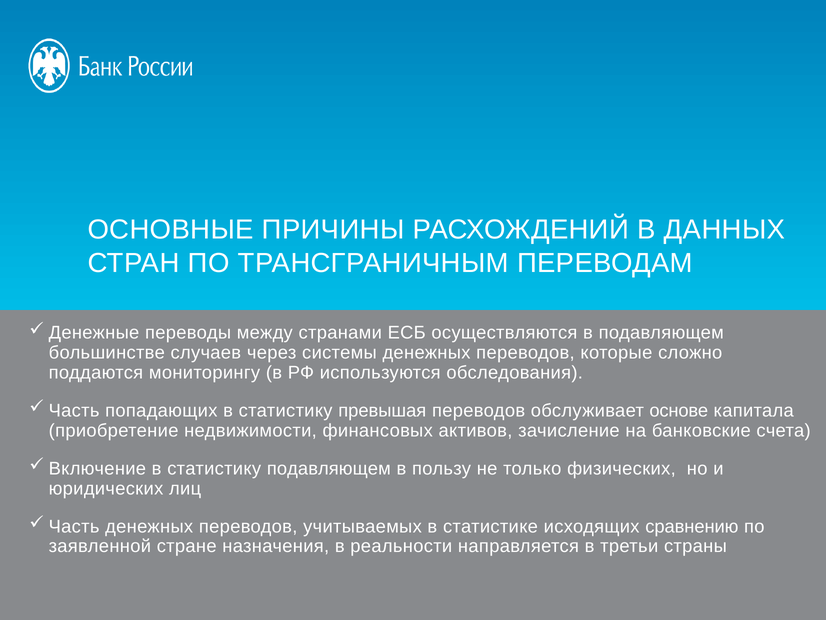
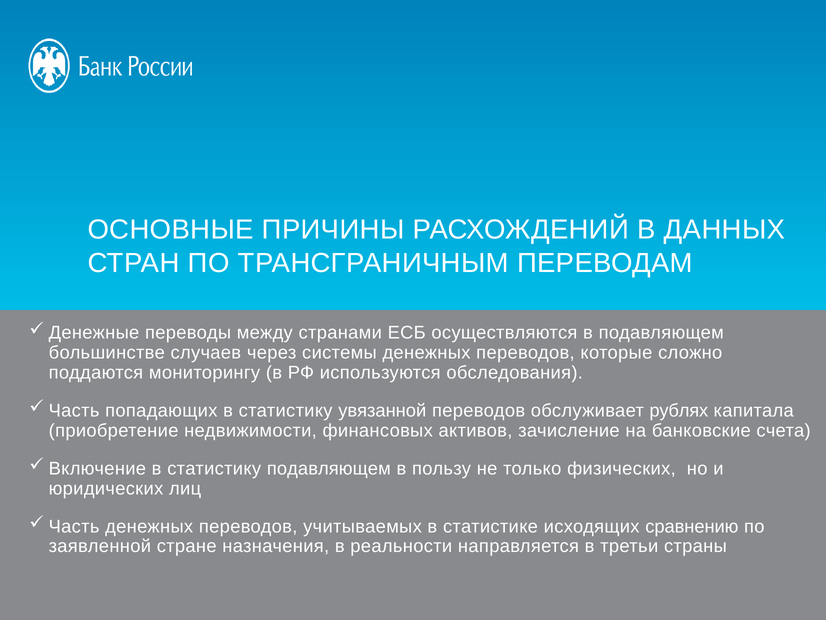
превышая: превышая -> увязанной (382, 410)
основе: основе -> рублях (679, 410)
